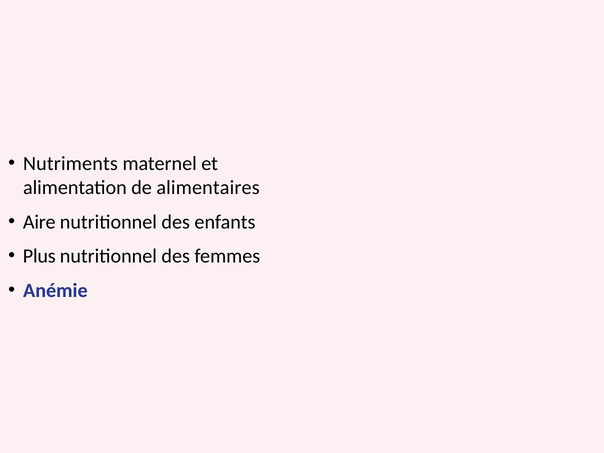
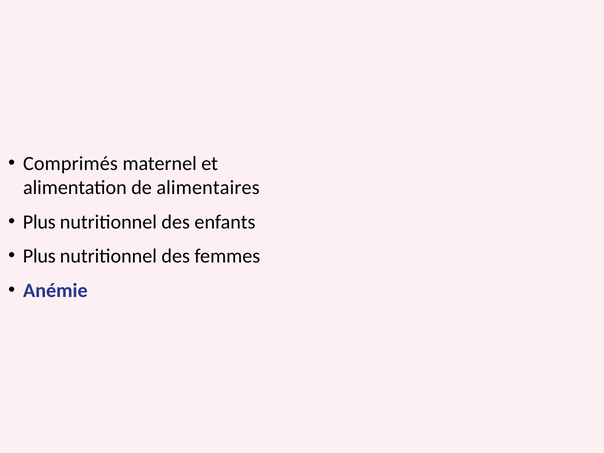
Nutriments: Nutriments -> Comprimés (70, 164)
Aire: Aire -> Plus (39, 222)
